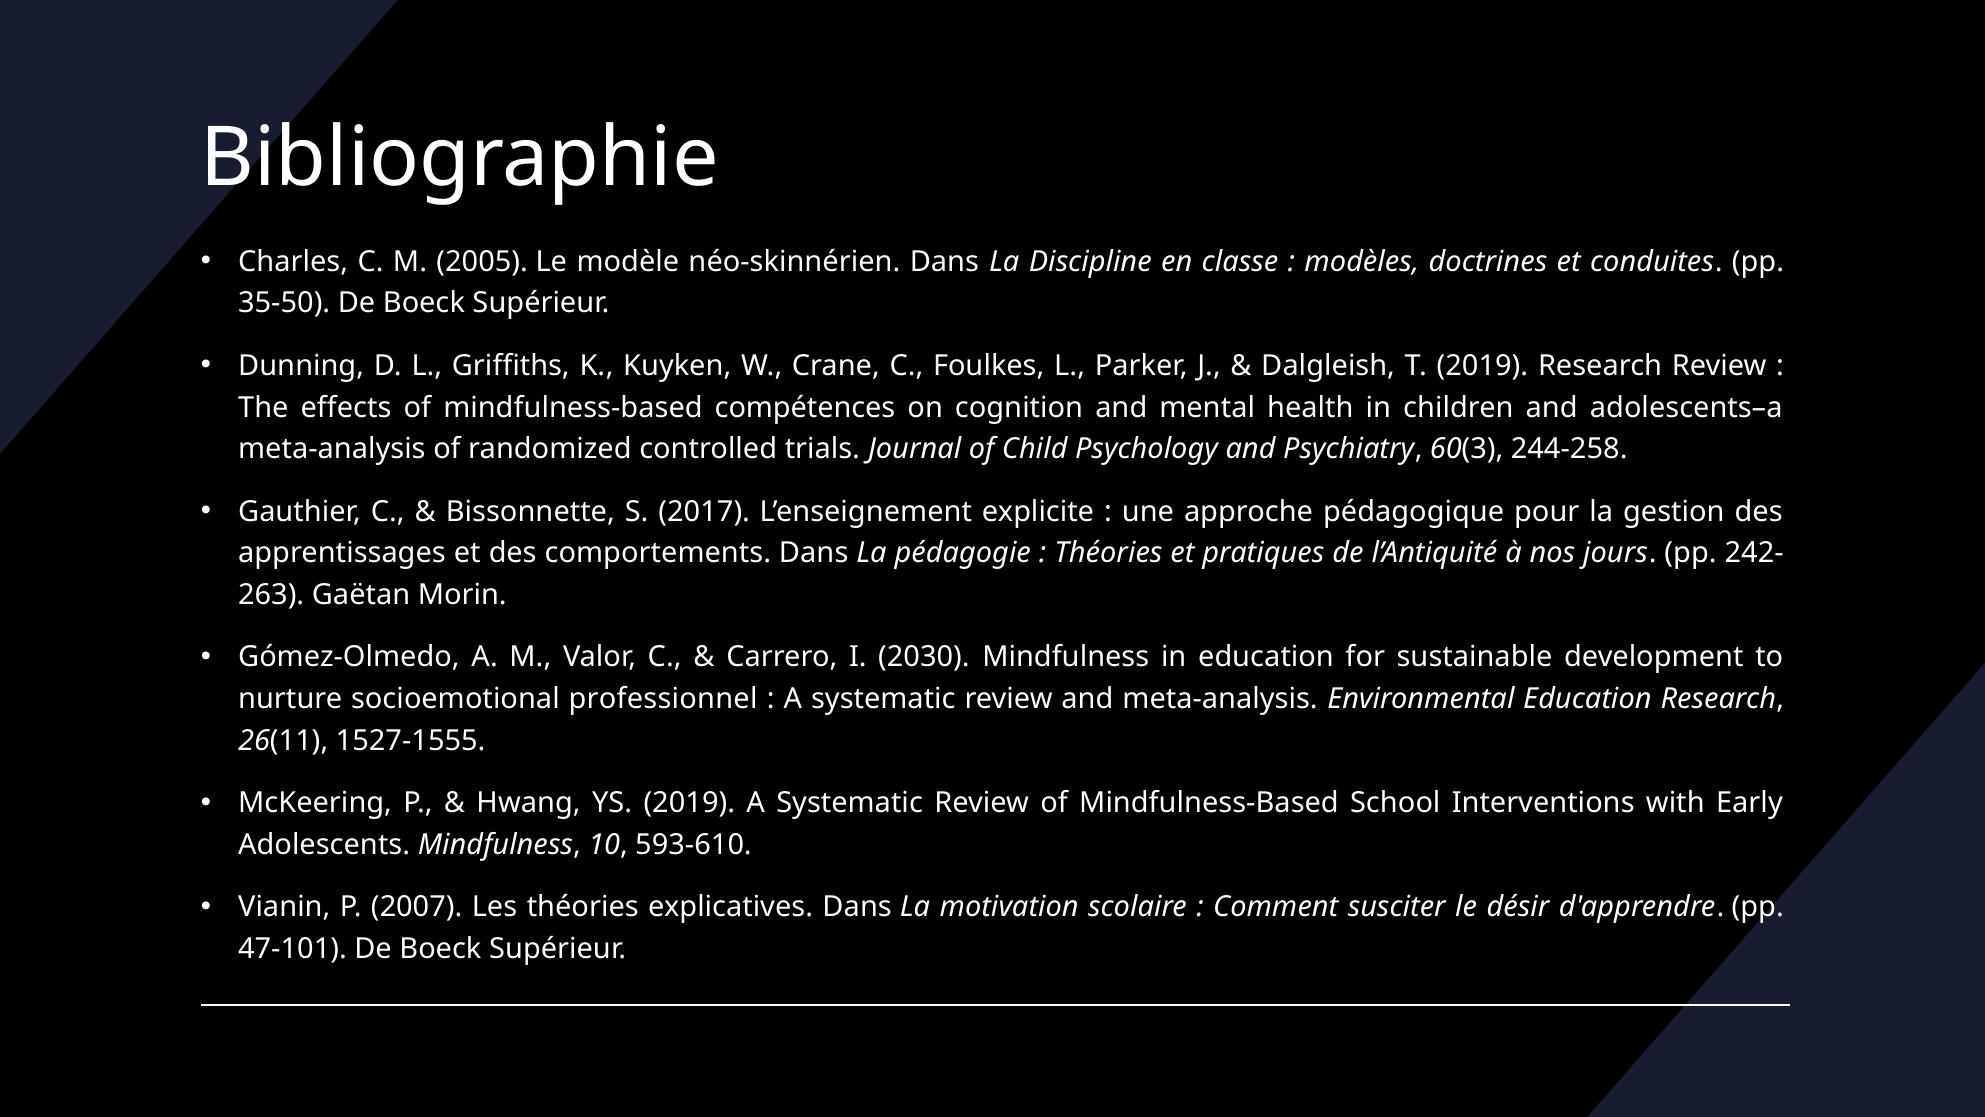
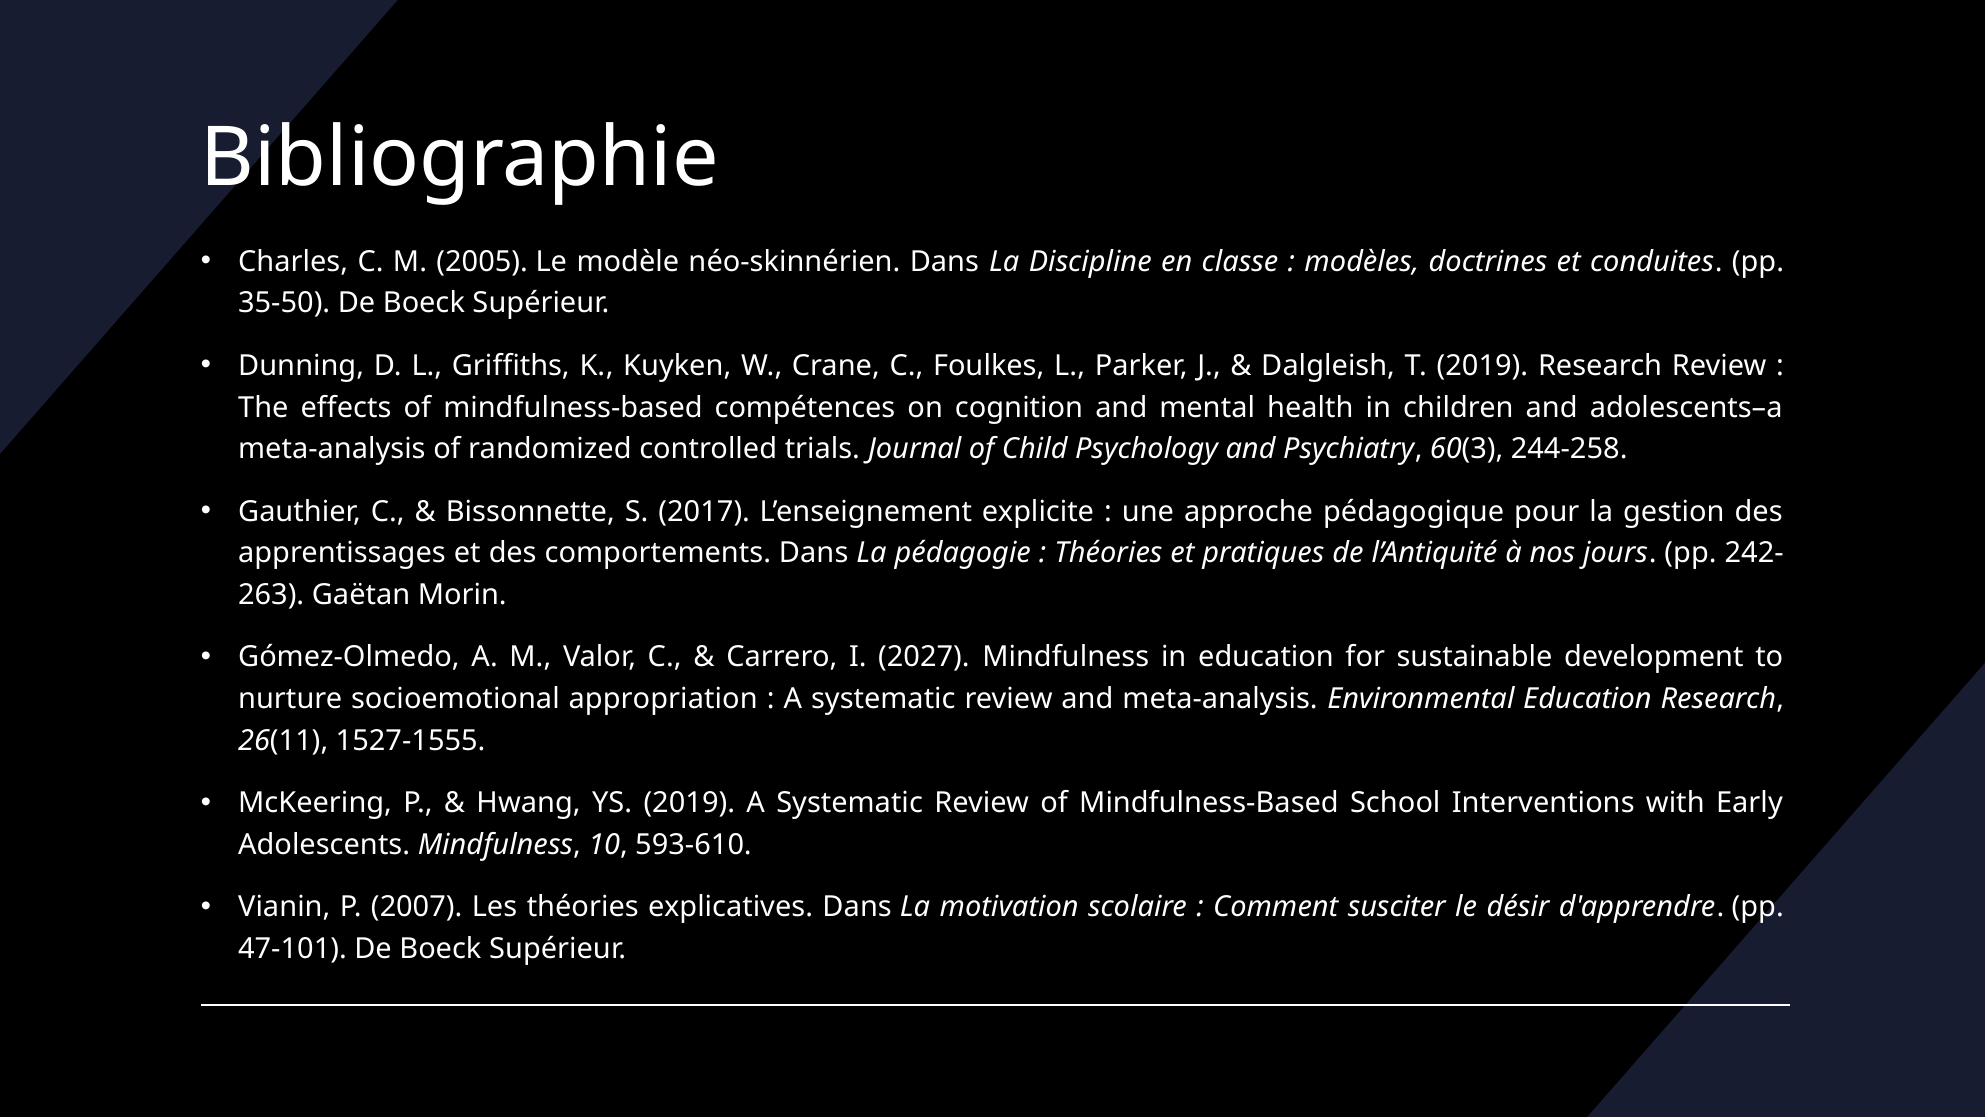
2030: 2030 -> 2027 (924, 657)
professionnel: professionnel -> appropriation (663, 699)
